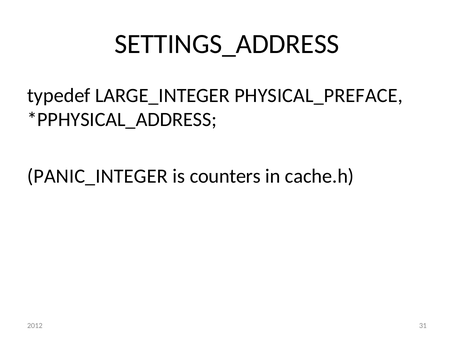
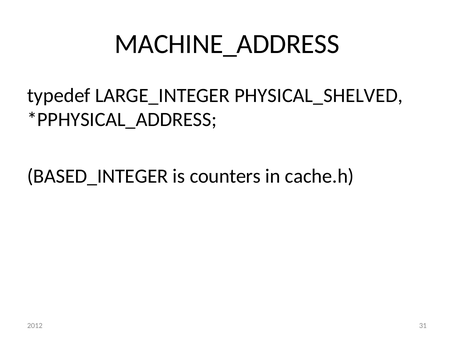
SETTINGS_ADDRESS: SETTINGS_ADDRESS -> MACHINE_ADDRESS (227, 44)
PHYSICAL_PREFACE: PHYSICAL_PREFACE -> PHYSICAL_SHELVED (319, 95)
PANIC_INTEGER: PANIC_INTEGER -> BASED_INTEGER (98, 176)
